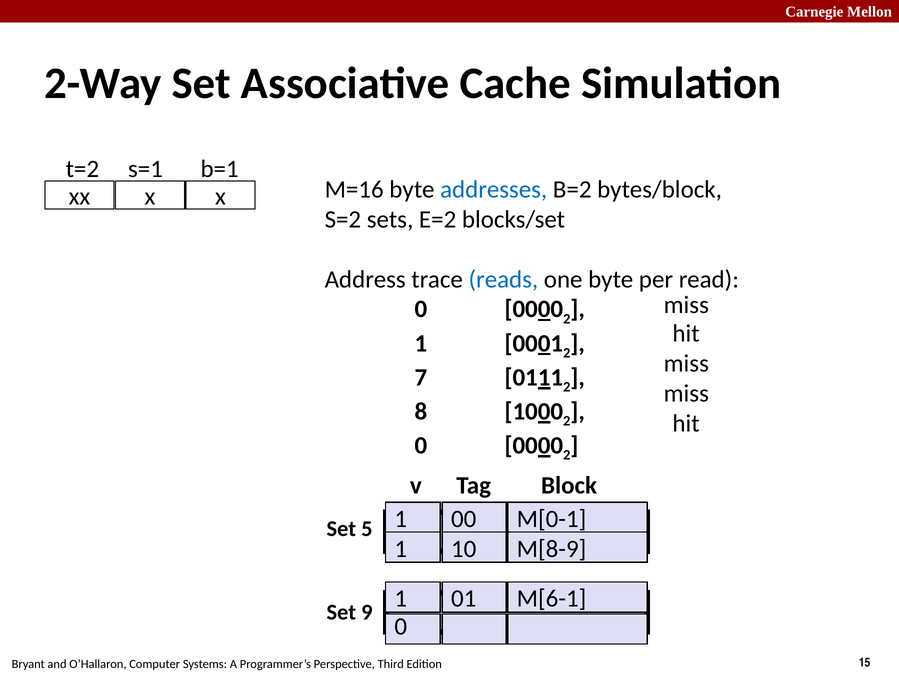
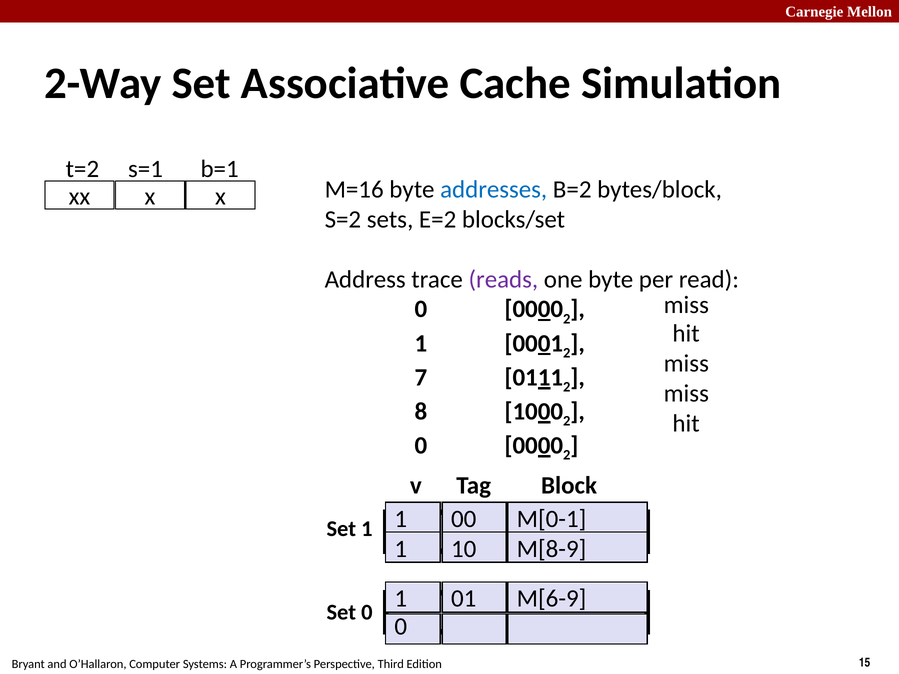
reads colour: blue -> purple (503, 279)
Set 5: 5 -> 1 (367, 529)
M[6-1: M[6-1 -> M[6-9 (552, 599)
Set 9: 9 -> 0 (367, 612)
